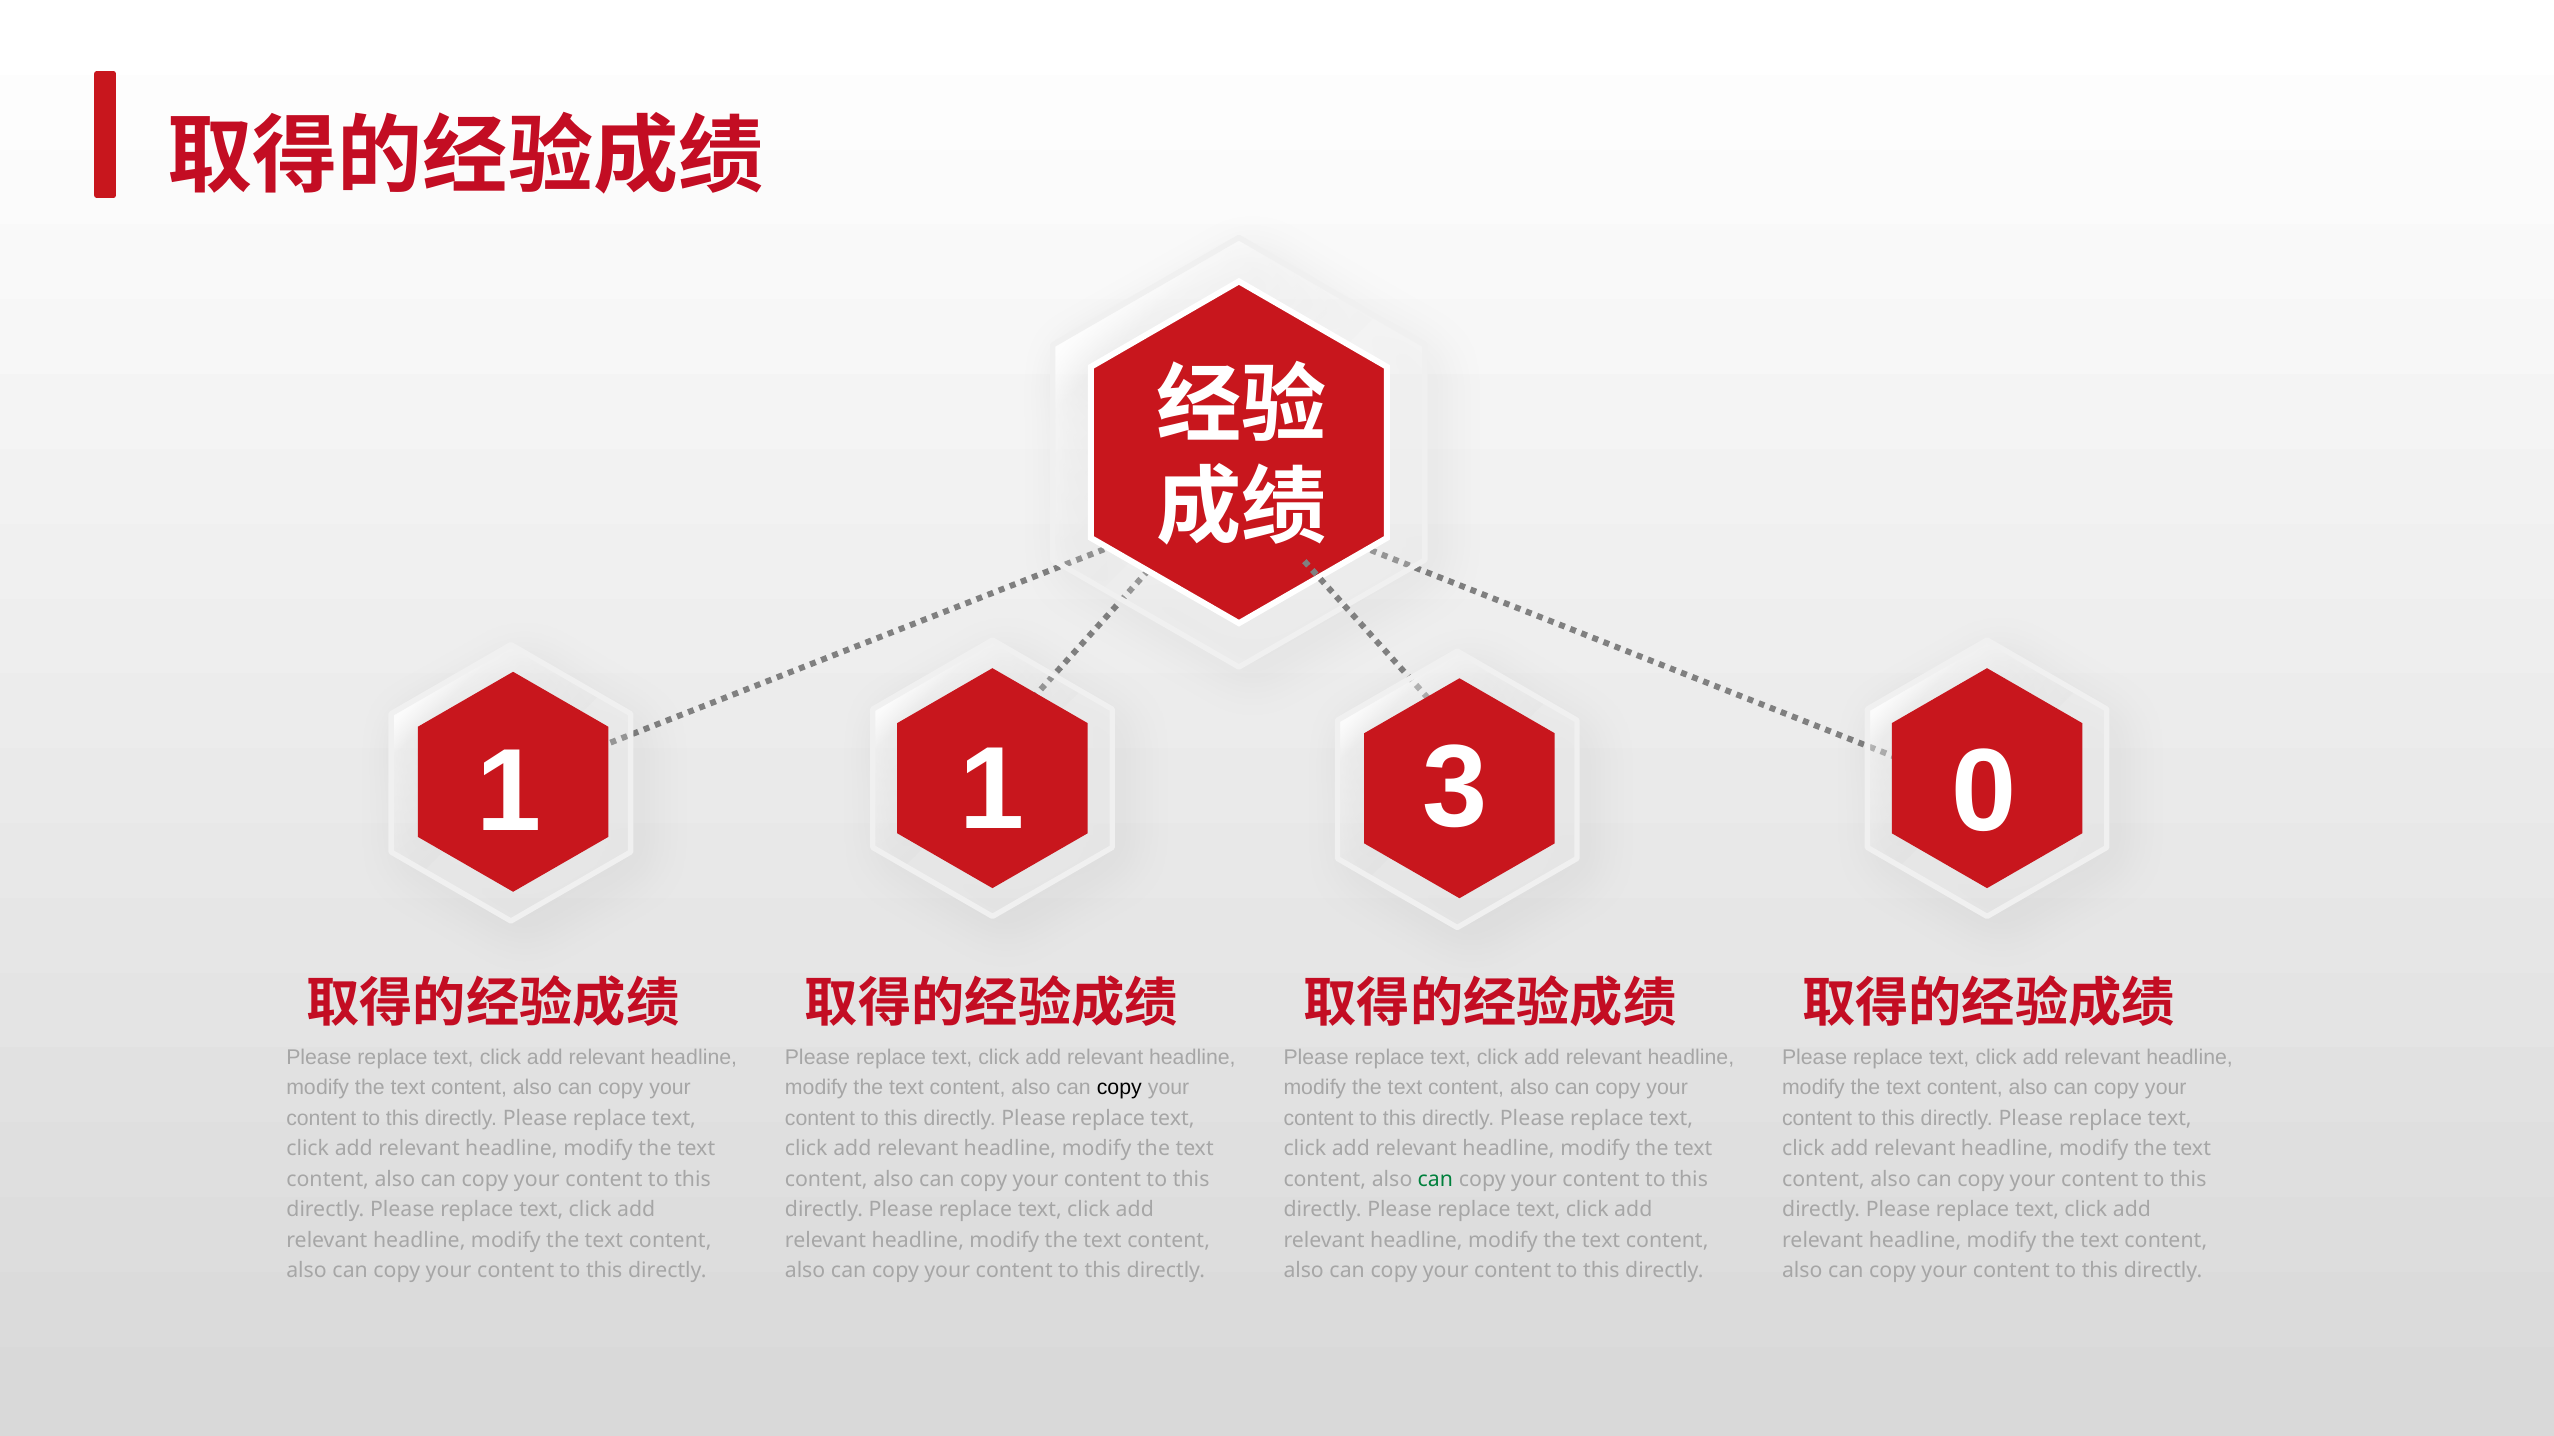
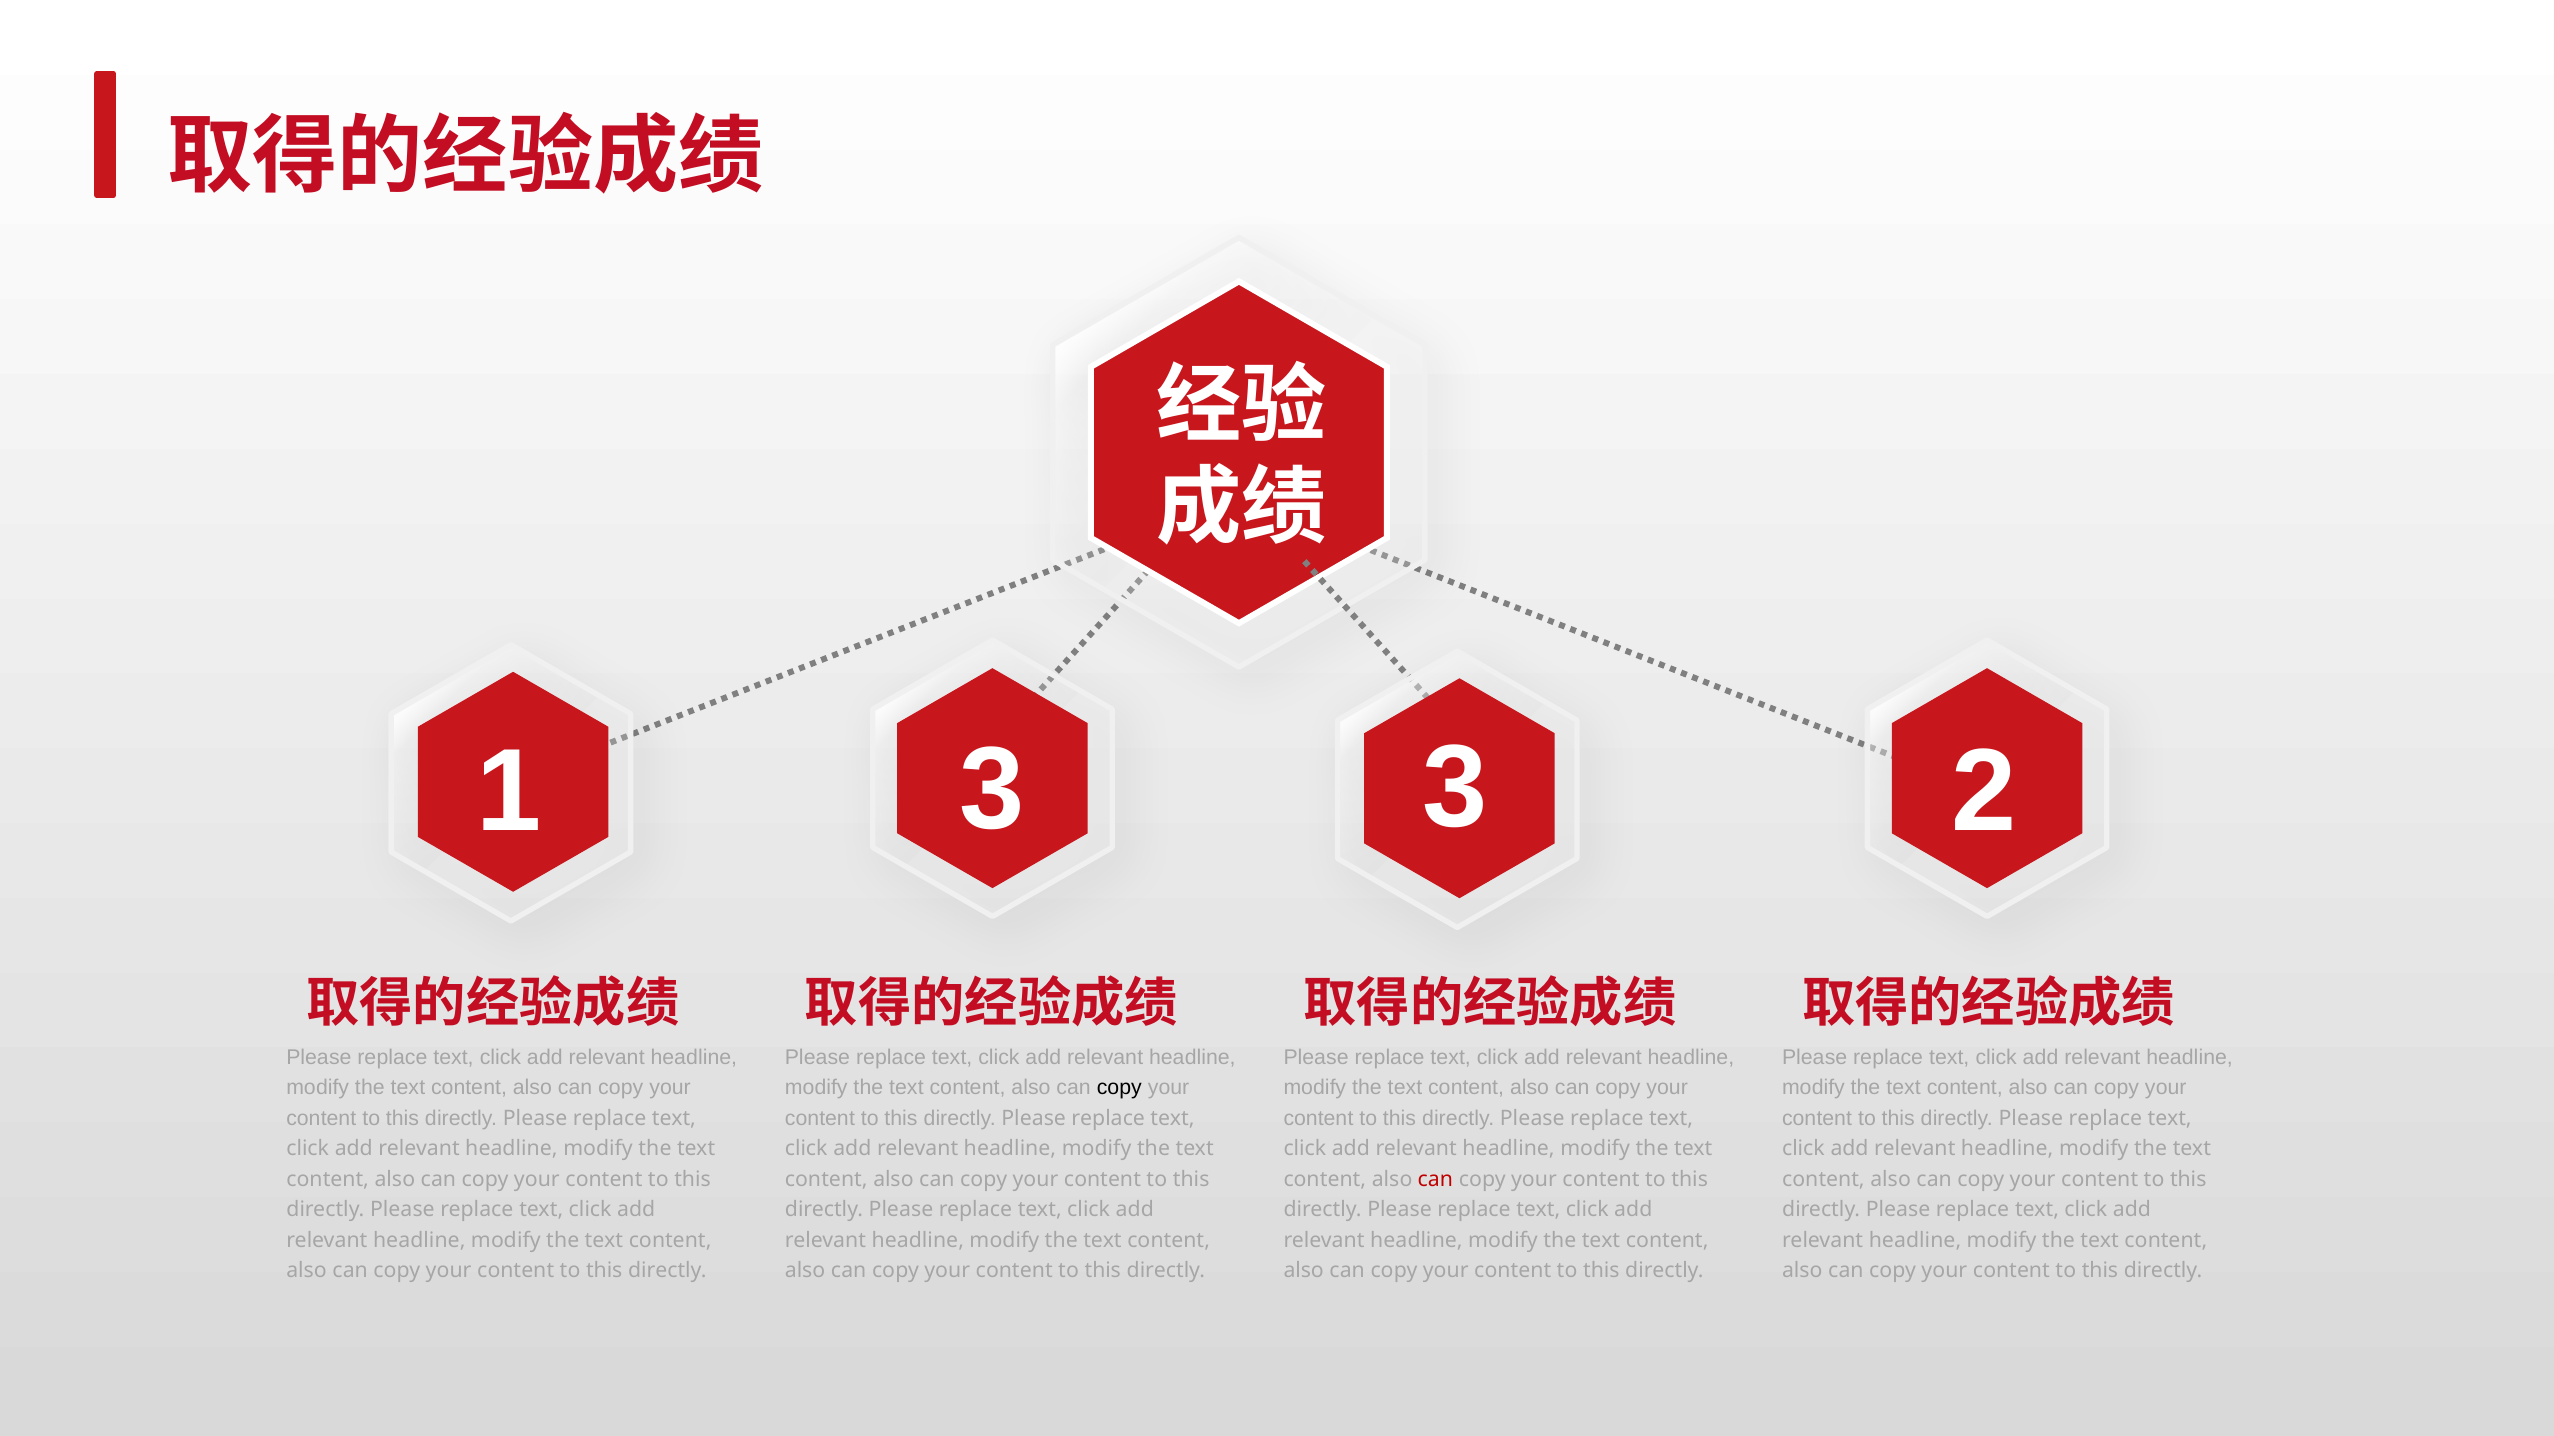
1 1: 1 -> 3 (992, 790)
0: 0 -> 2 (1984, 792)
can colour: green -> red (1435, 1180)
